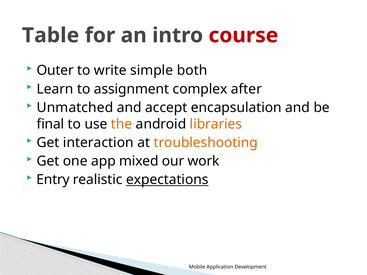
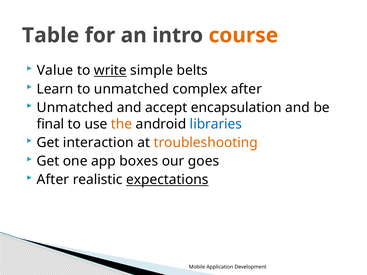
course colour: red -> orange (243, 35)
Outer: Outer -> Value (55, 70)
write underline: none -> present (110, 70)
both: both -> belts (192, 70)
to assignment: assignment -> unmatched (131, 89)
libraries colour: orange -> blue (216, 124)
mixed: mixed -> boxes (139, 161)
work: work -> goes (204, 161)
Entry: Entry -> After (53, 180)
